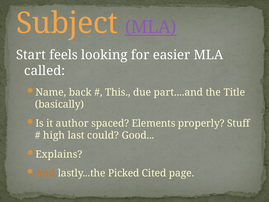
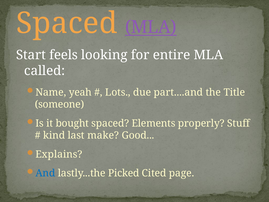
Subject: Subject -> Spaced (67, 23)
easier: easier -> entire (172, 55)
back: back -> yeah (80, 92)
This: This -> Lots (118, 92)
basically: basically -> someone (60, 104)
author: author -> bought (72, 123)
high: high -> kind (54, 135)
could: could -> make (103, 135)
And colour: orange -> blue (45, 173)
